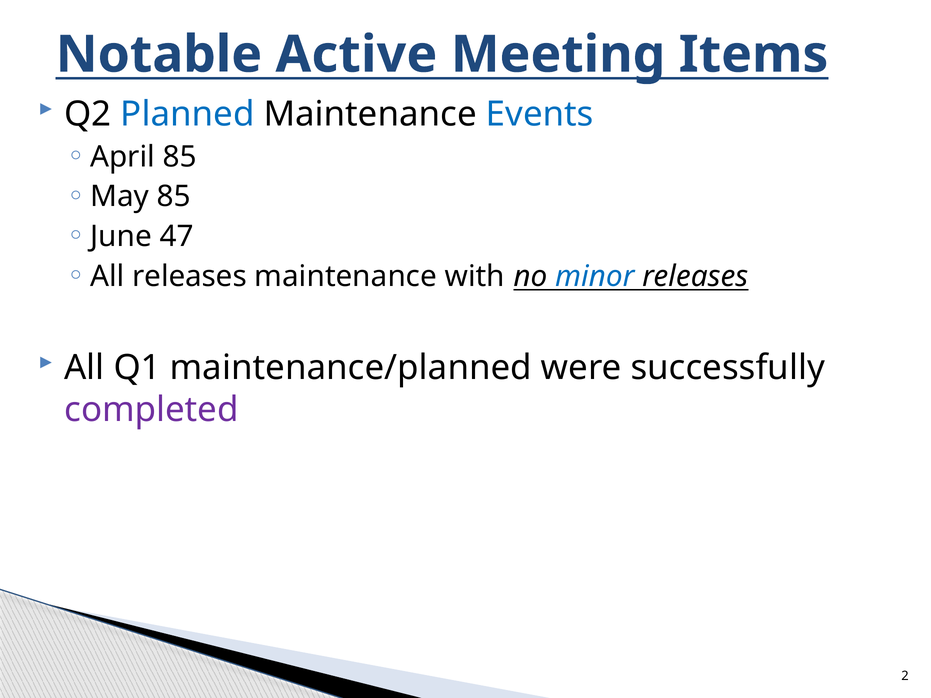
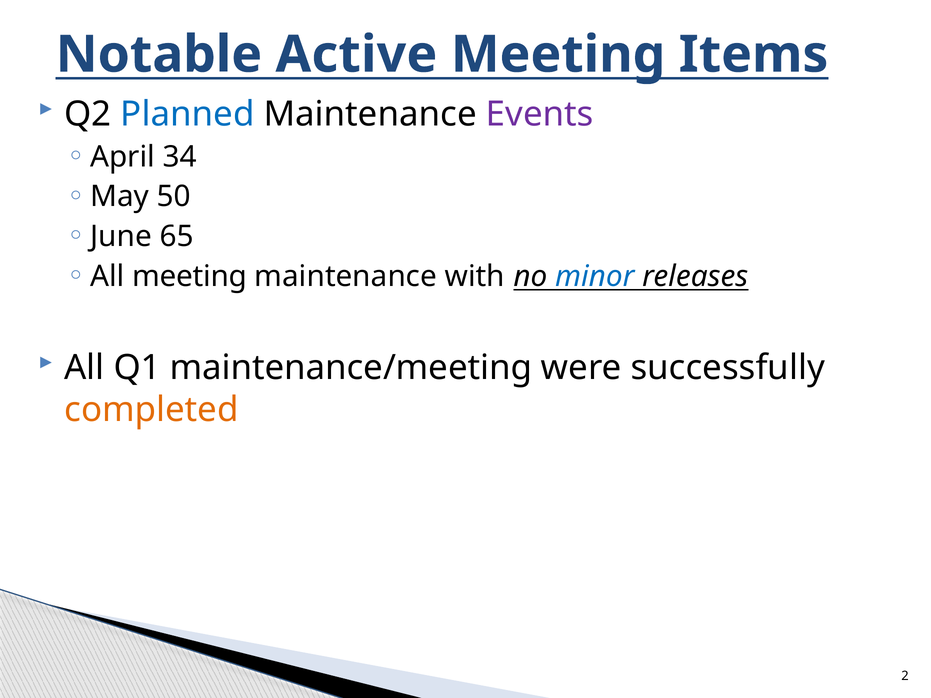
Events colour: blue -> purple (540, 114)
April 85: 85 -> 34 (180, 157)
May 85: 85 -> 50 (174, 197)
47: 47 -> 65 (177, 237)
All releases: releases -> meeting (190, 276)
maintenance/planned: maintenance/planned -> maintenance/meeting (351, 368)
completed colour: purple -> orange (151, 410)
